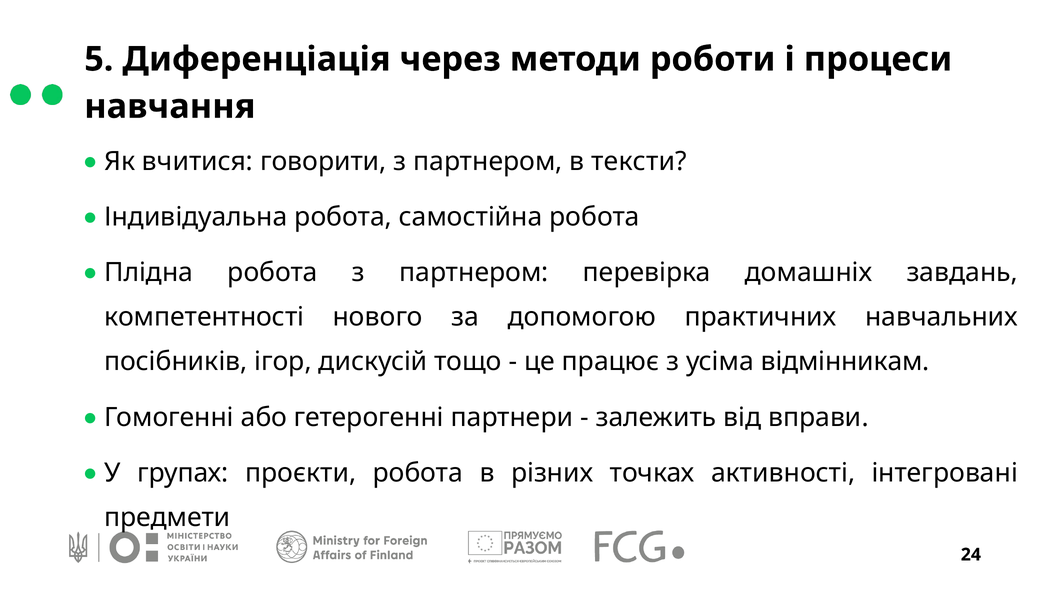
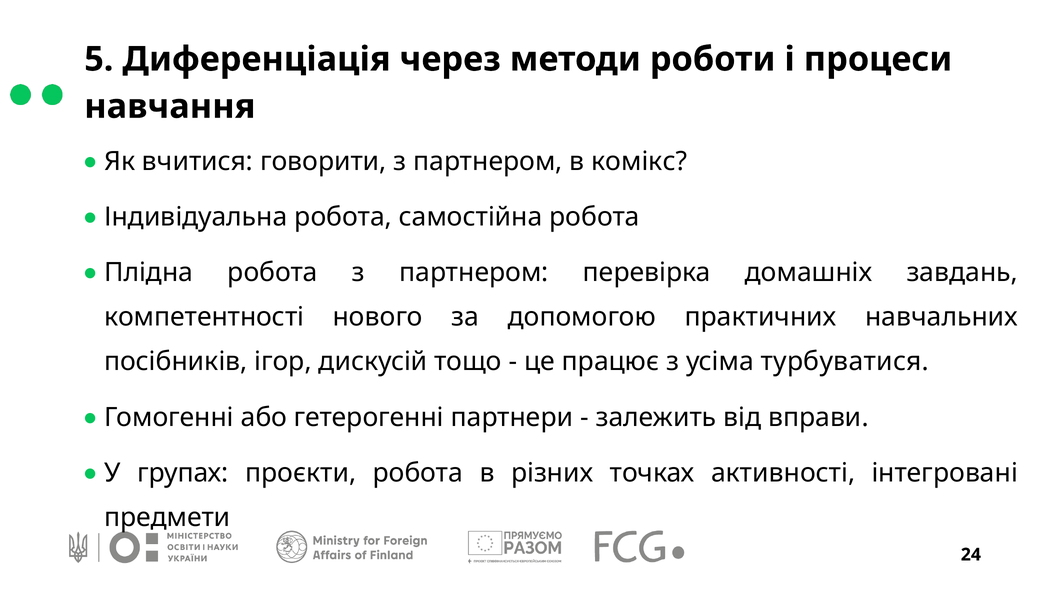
тексти: тексти -> комікс (639, 161)
відмінникам: відмінникам -> турбуватися (845, 362)
